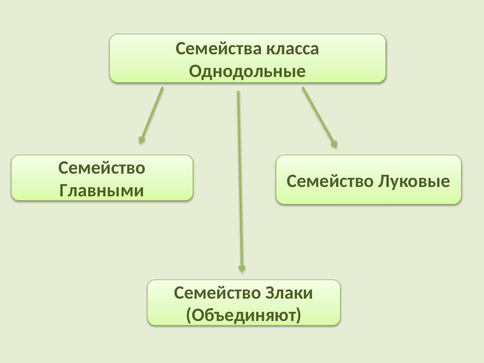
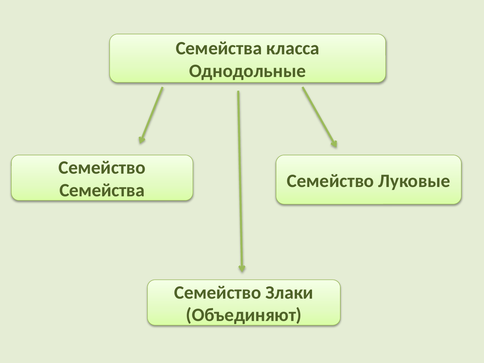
Главными: Главными -> Семейства (102, 190)
